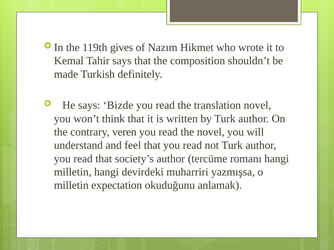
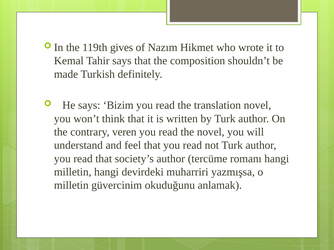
Bizde: Bizde -> Bizim (118, 105)
expectation: expectation -> güvercinim (117, 186)
